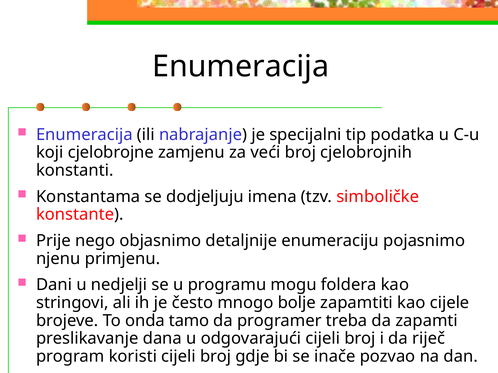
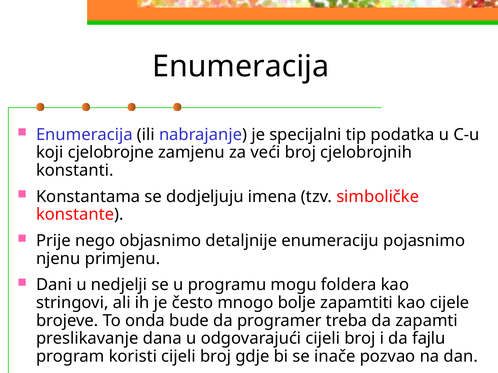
tamo: tamo -> bude (189, 321)
riječ: riječ -> fajlu (429, 339)
